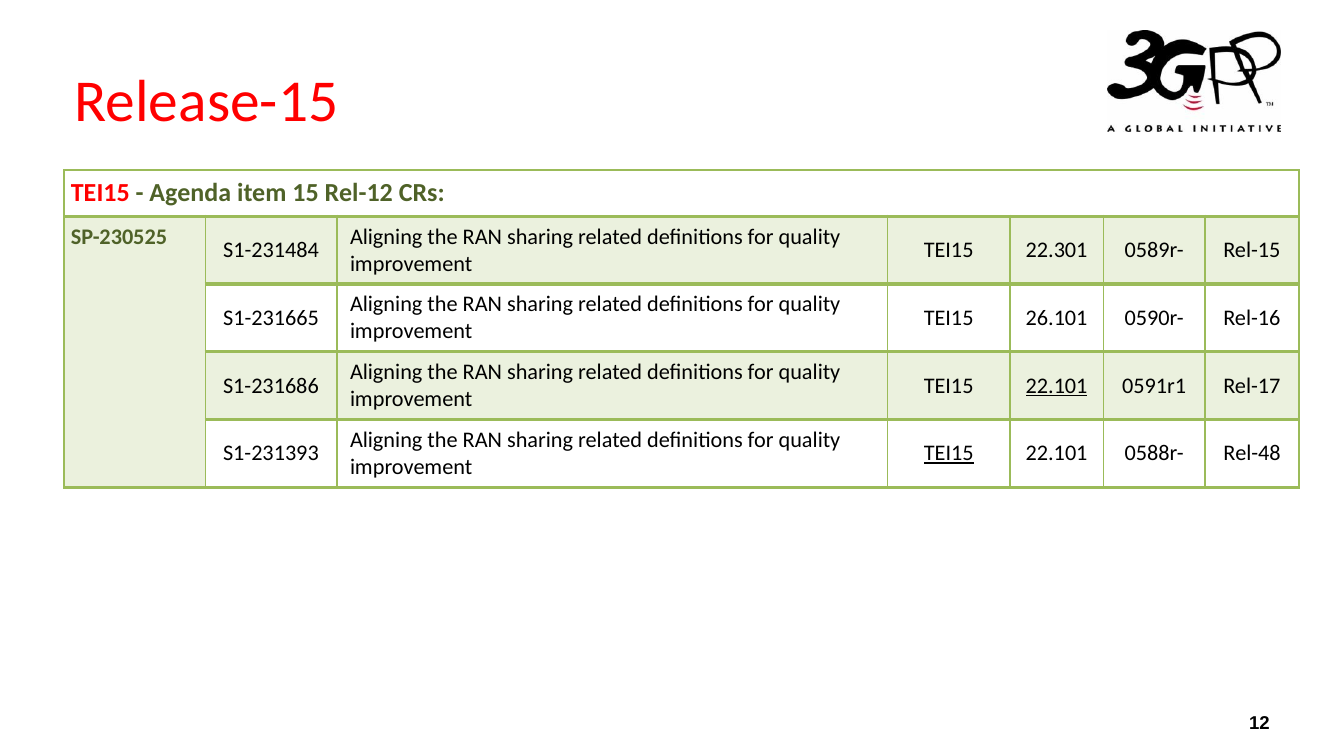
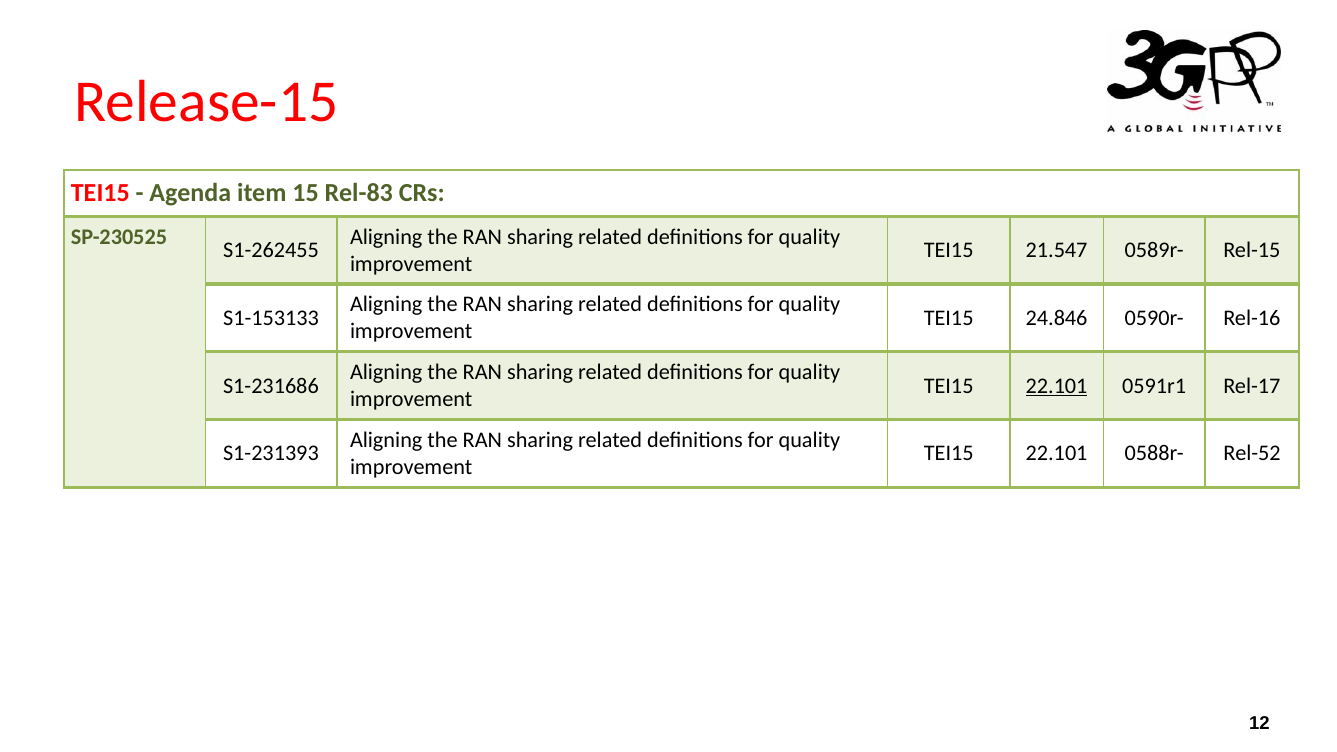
Rel-12: Rel-12 -> Rel-83 (359, 193)
S1-231484: S1-231484 -> S1-262455 (271, 250)
22.301: 22.301 -> 21.547 (1057, 250)
S1-231665: S1-231665 -> S1-153133 (271, 318)
26.101: 26.101 -> 24.846 (1057, 318)
TEI15 underline: present -> none (949, 454)
Rel-48: Rel-48 -> Rel-52 (1252, 454)
